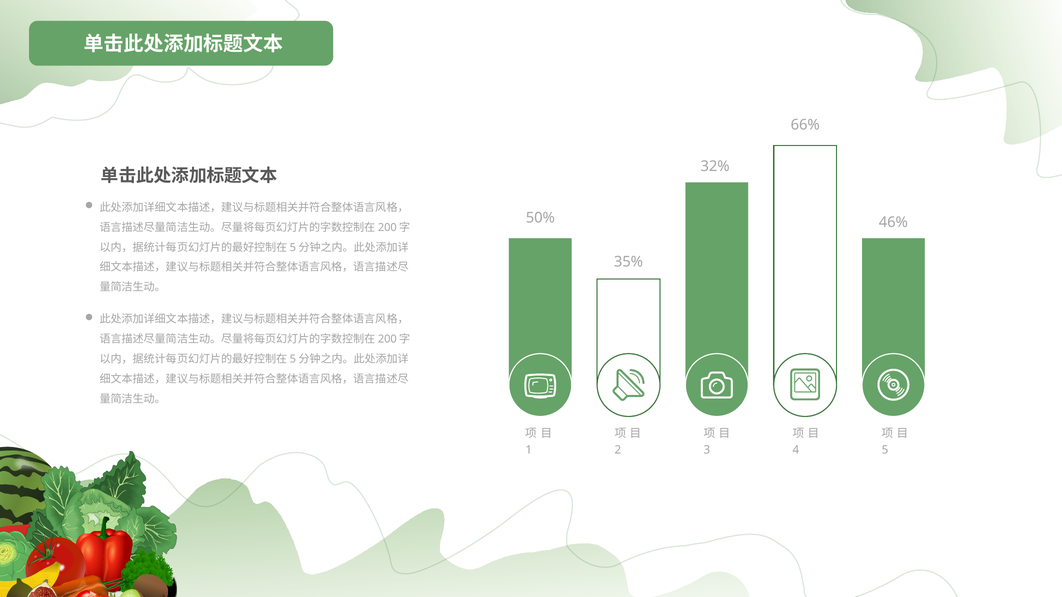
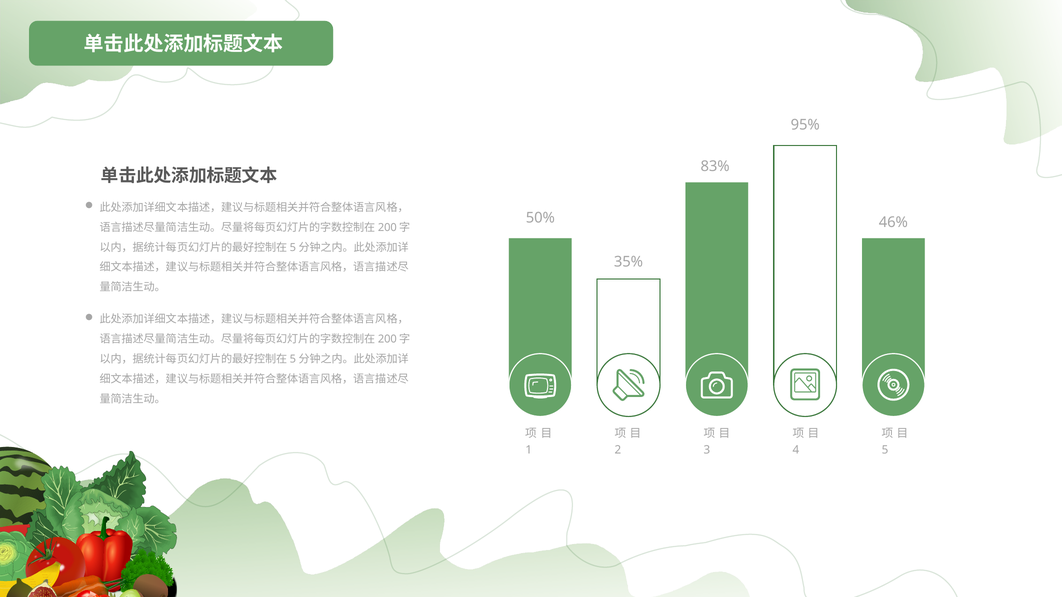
66%: 66% -> 95% (805, 125)
32%: 32% -> 83% (715, 166)
